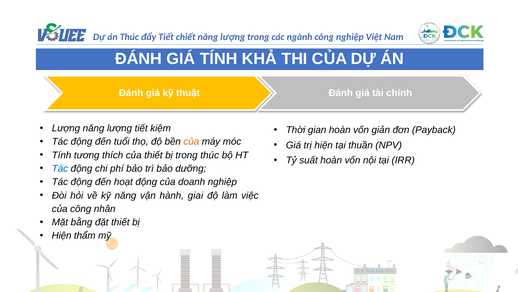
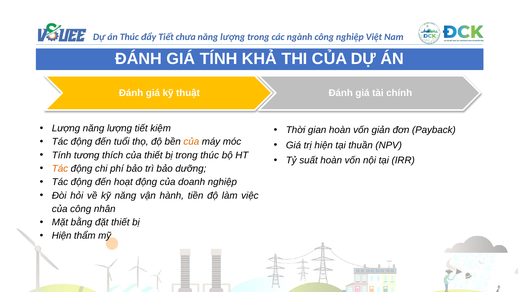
chiết: chiết -> chưa (186, 37)
Tác colour: blue -> orange (60, 168)
giai: giai -> tiền (196, 195)
